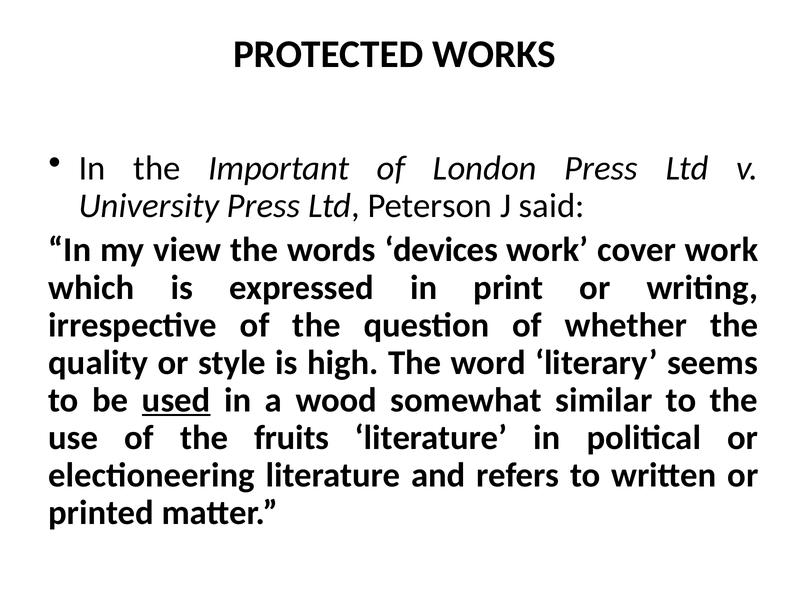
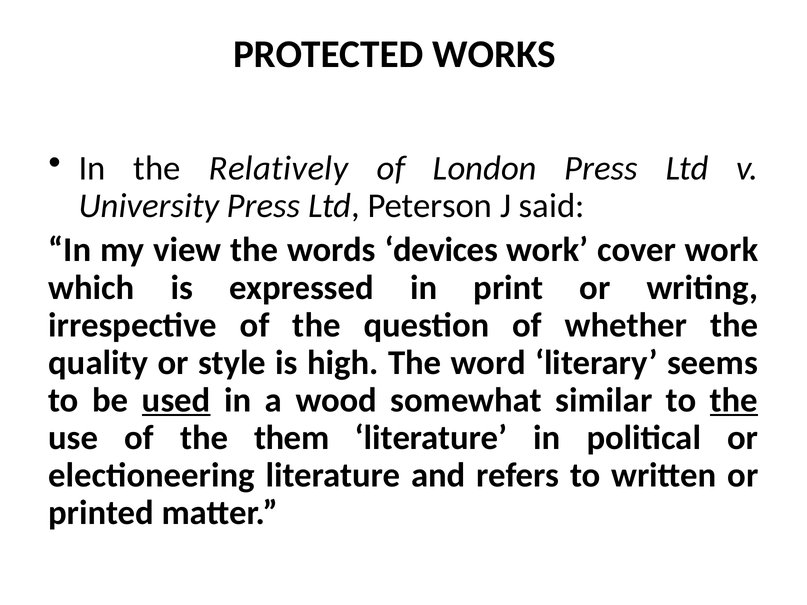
Important: Important -> Relatively (279, 169)
the underline: none -> present (734, 400)
fruits: fruits -> them (292, 438)
